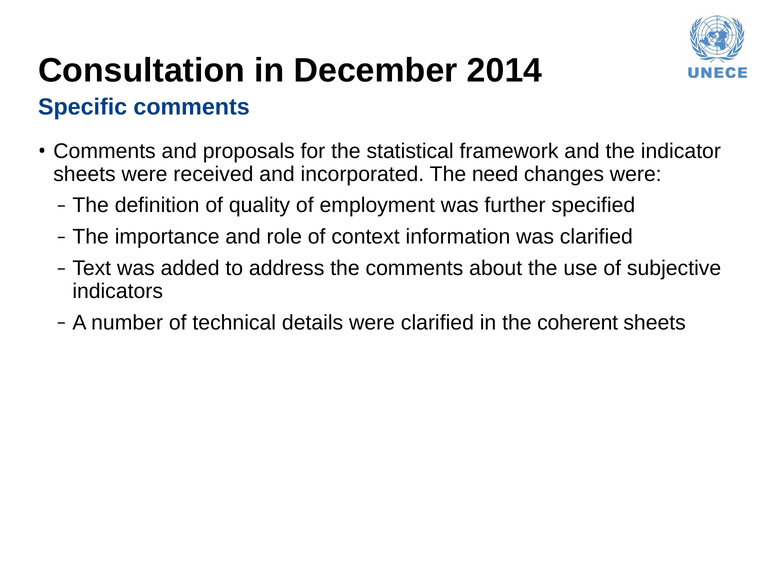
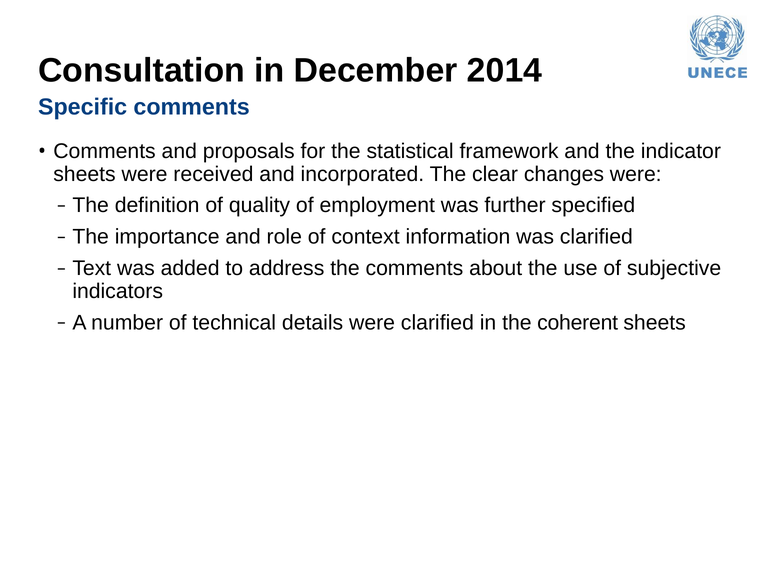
need: need -> clear (495, 174)
